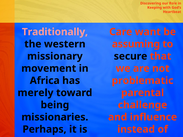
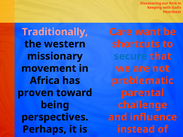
assuming: assuming -> shortcuts (136, 44)
secure colour: black -> blue (131, 56)
merely: merely -> proven (36, 93)
missionaries: missionaries -> perspectives (55, 117)
